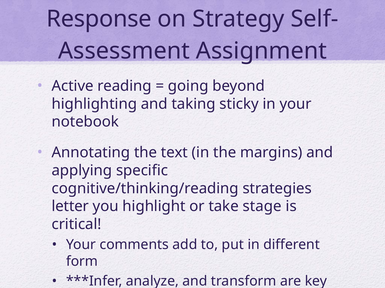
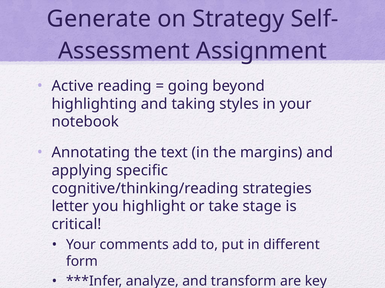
Response: Response -> Generate (99, 19)
sticky: sticky -> styles (239, 104)
